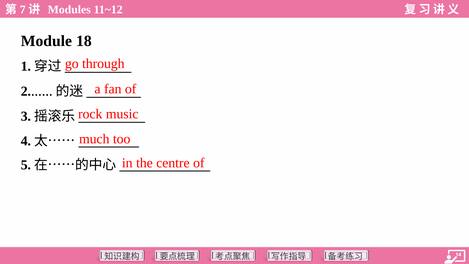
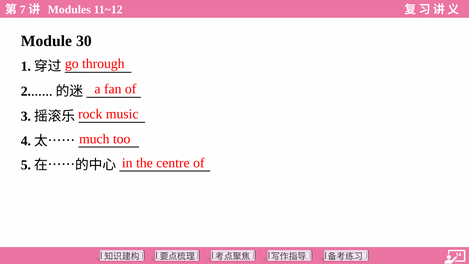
18: 18 -> 30 (84, 41)
